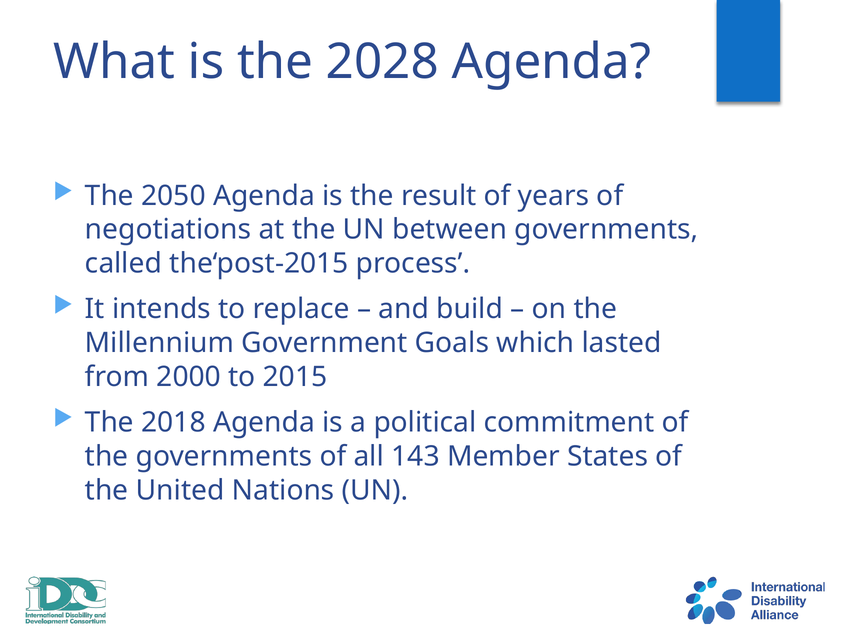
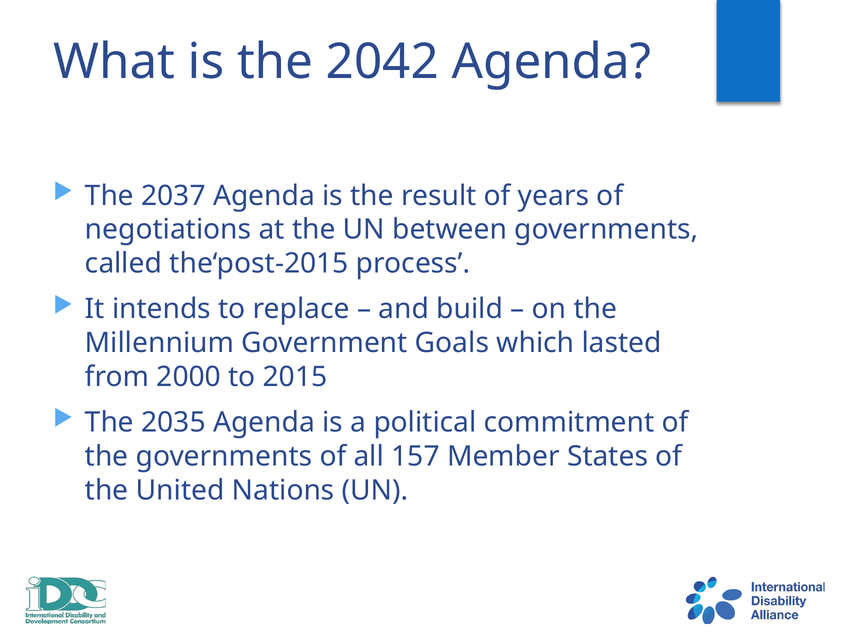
2028: 2028 -> 2042 (382, 62)
2050: 2050 -> 2037 (173, 196)
2018: 2018 -> 2035 (173, 422)
143: 143 -> 157 (415, 456)
